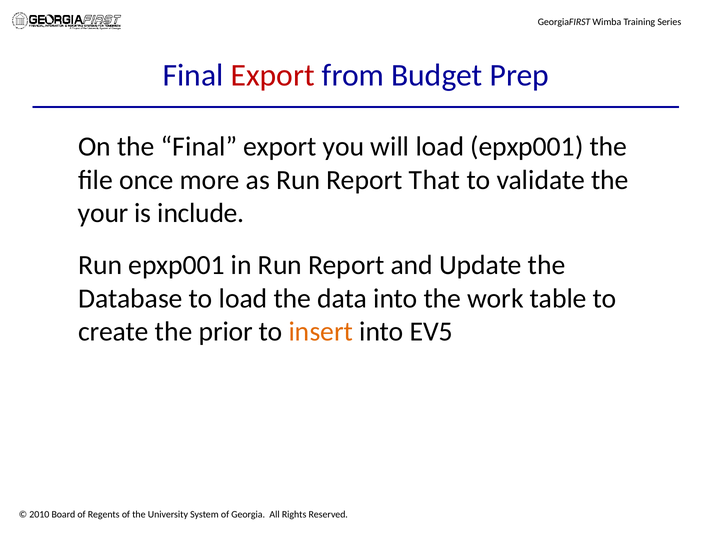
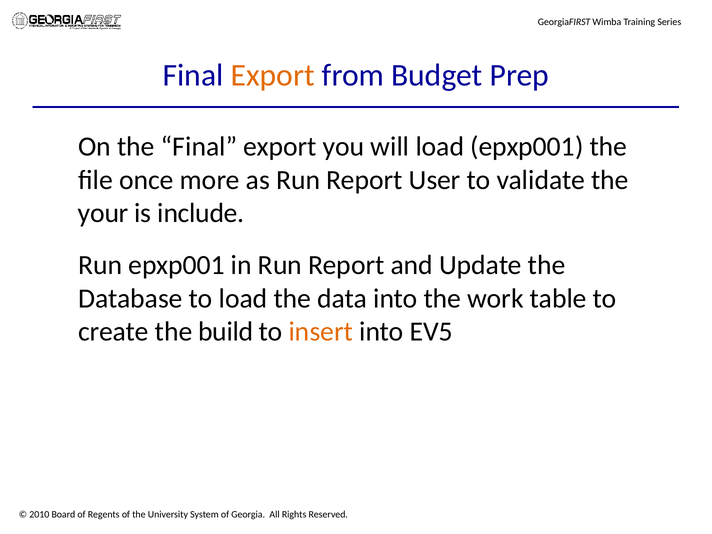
Export colour: red -> orange (273, 75)
That: That -> User (435, 180)
prior: prior -> build (226, 332)
